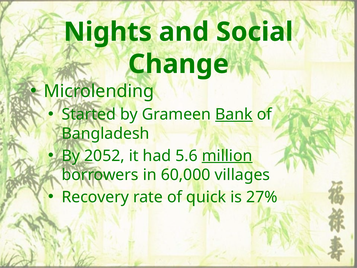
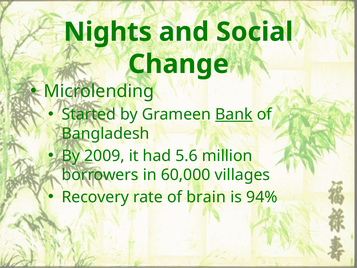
2052: 2052 -> 2009 (104, 156)
million underline: present -> none (227, 156)
quick: quick -> brain (206, 197)
27%: 27% -> 94% (262, 197)
